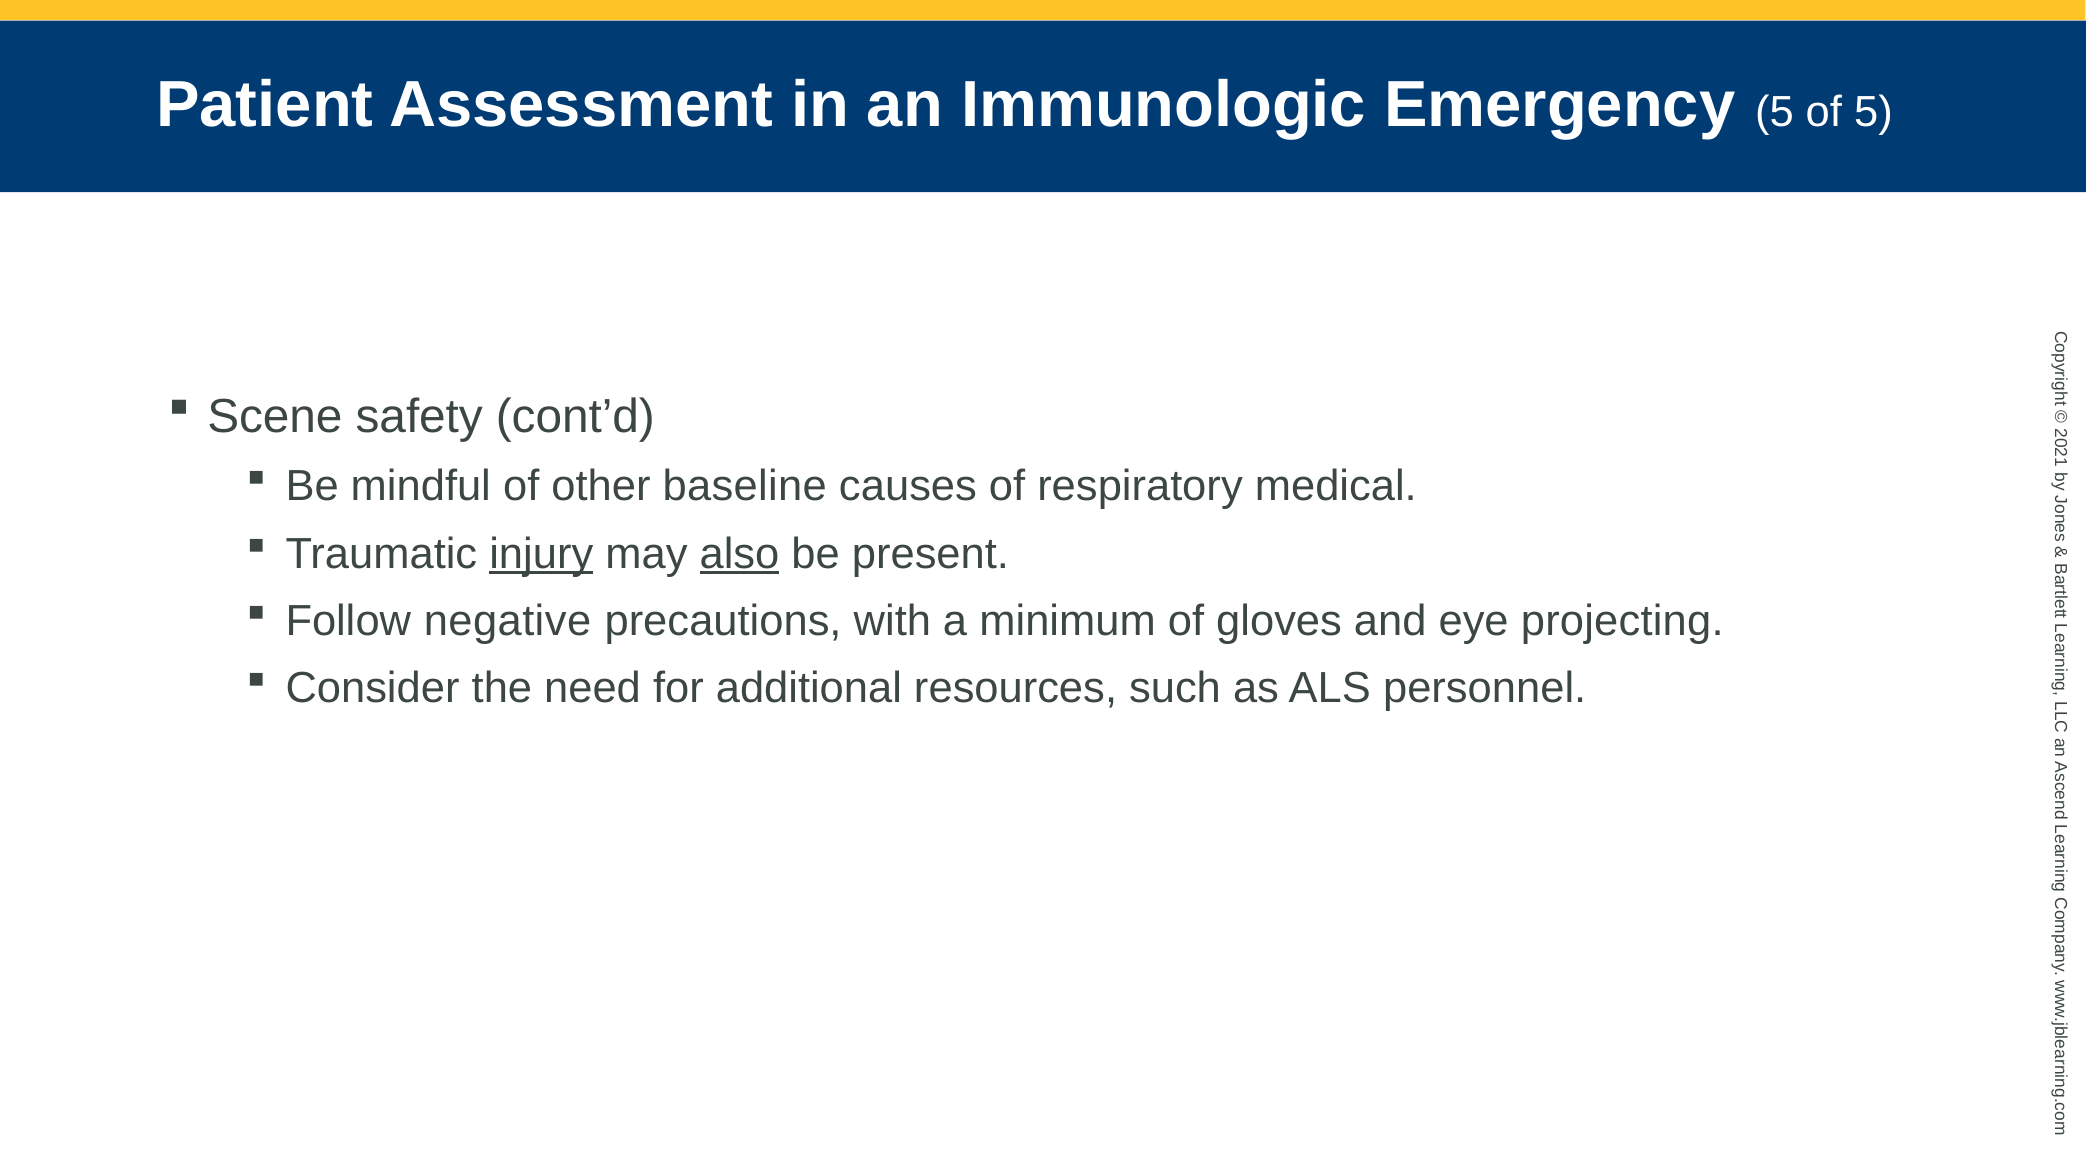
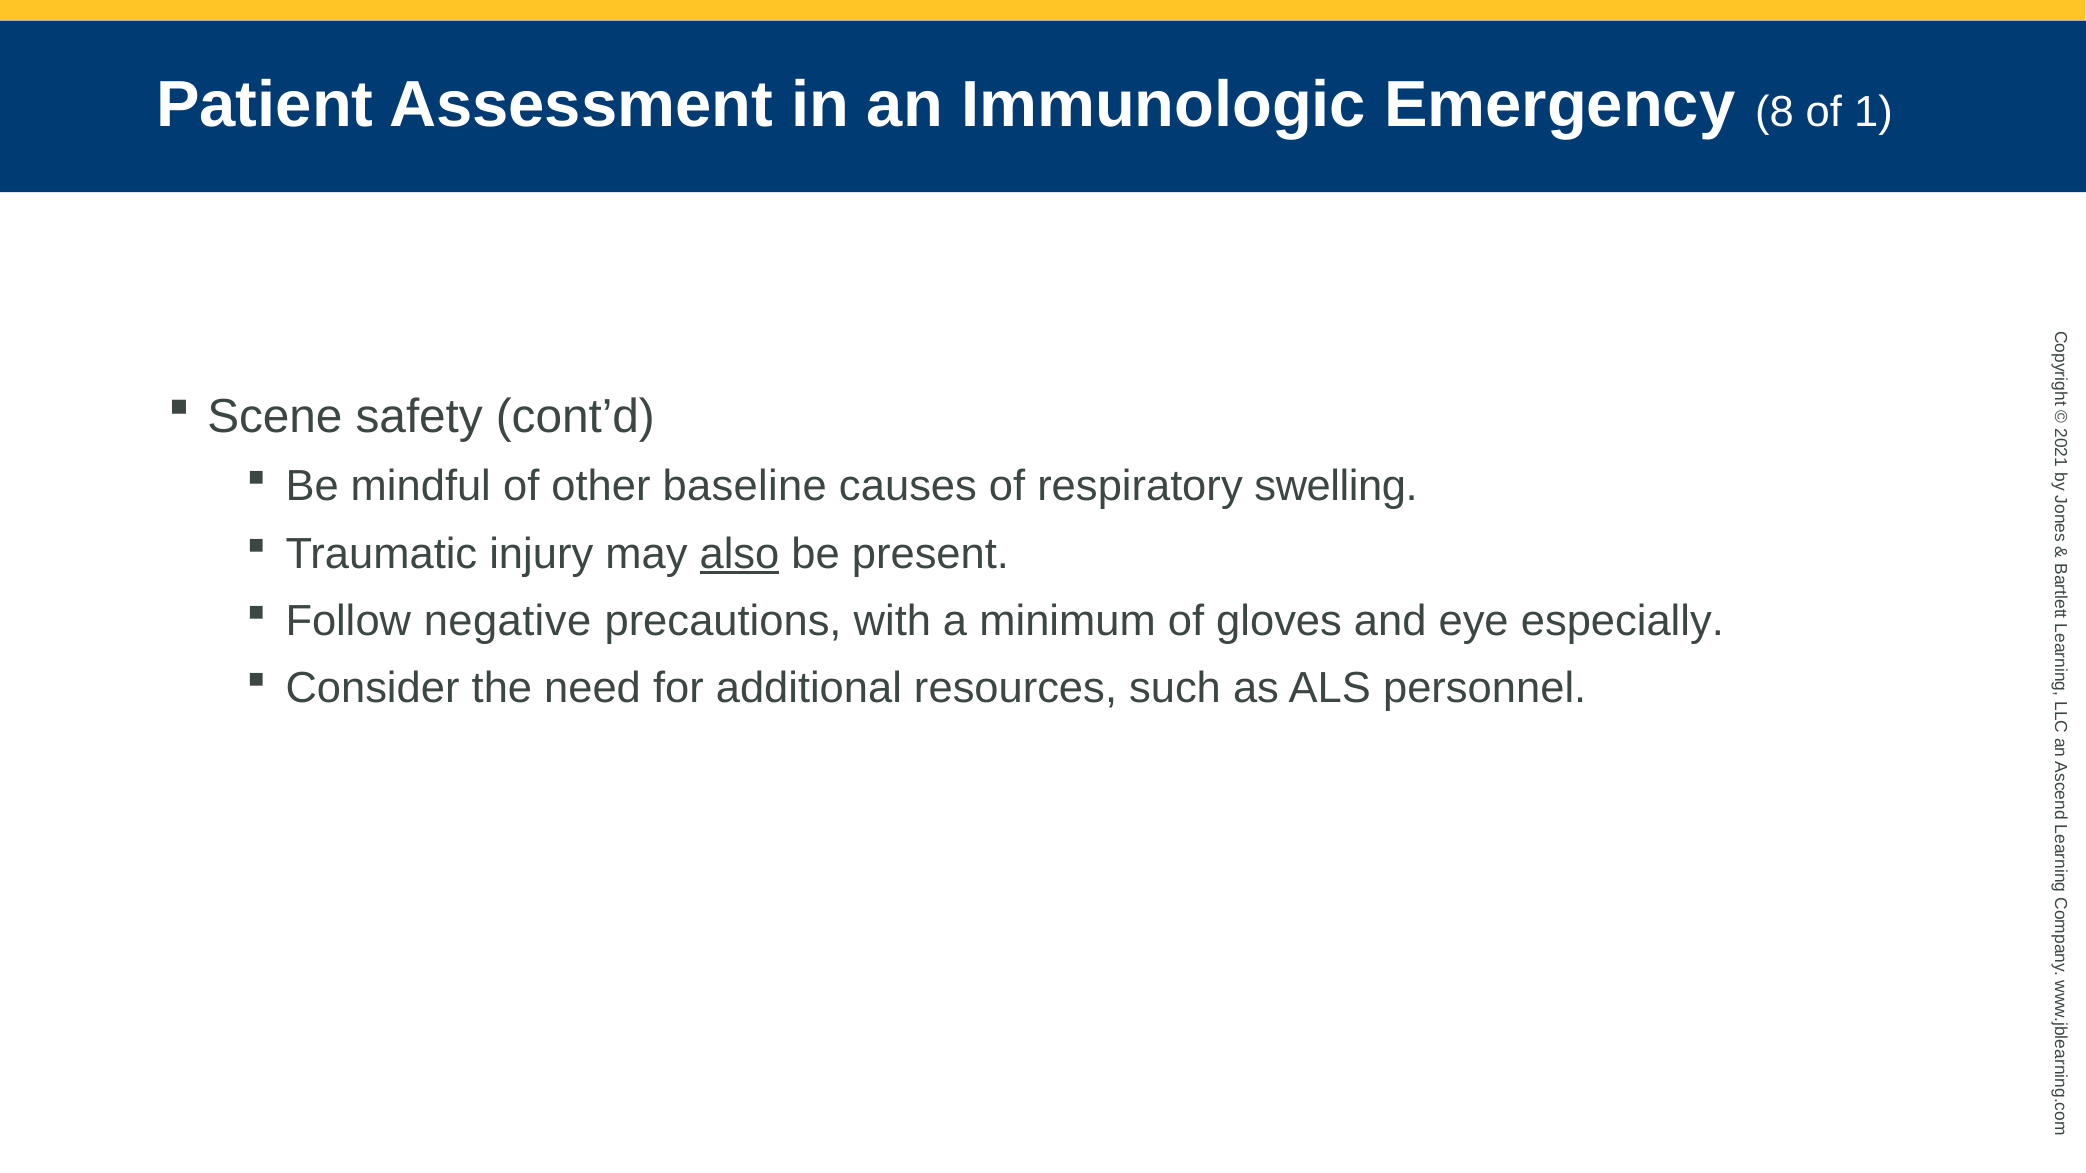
Emergency 5: 5 -> 8 (1774, 112)
of 5: 5 -> 1 (1873, 112)
medical: medical -> swelling (1336, 487)
injury underline: present -> none (541, 554)
projecting: projecting -> especially (1622, 621)
